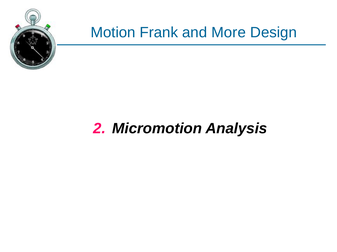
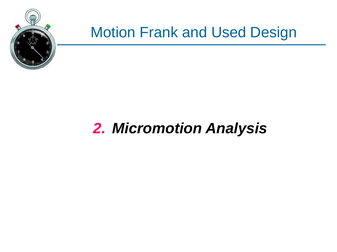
More: More -> Used (229, 32)
